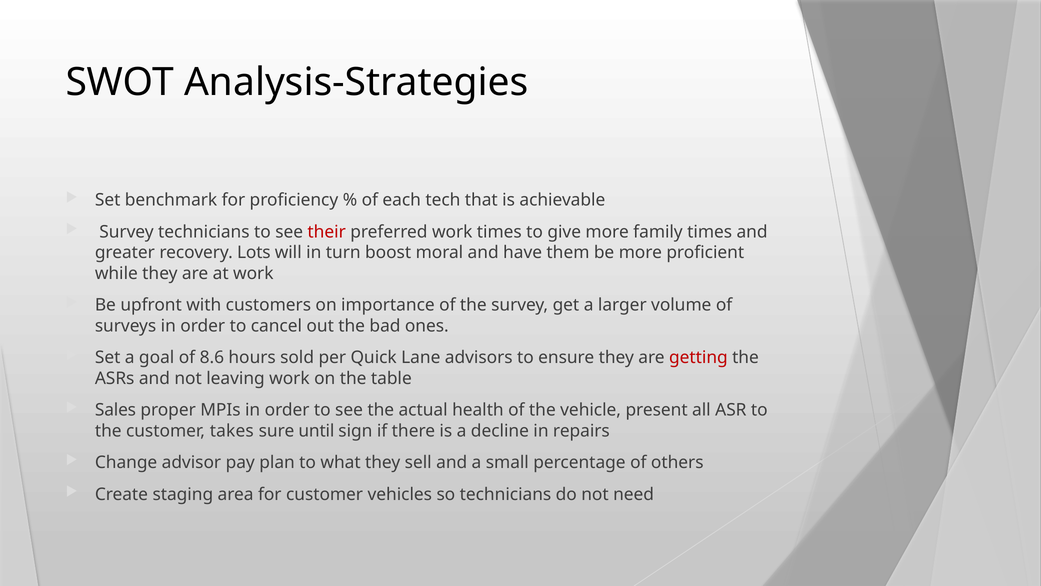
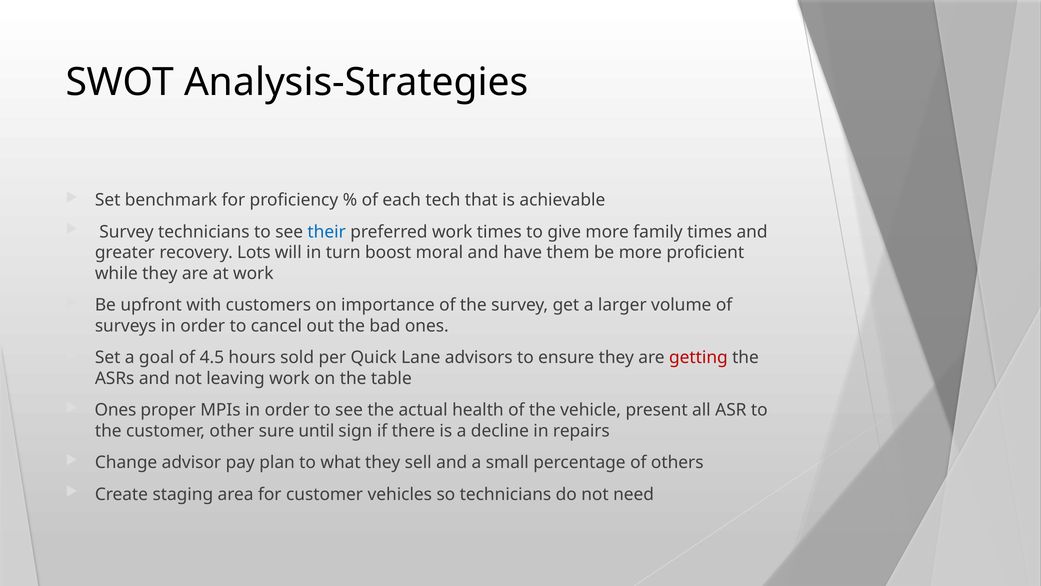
their colour: red -> blue (327, 232)
8.6: 8.6 -> 4.5 (212, 357)
Sales: Sales -> Ones (115, 410)
takes: takes -> other (232, 431)
